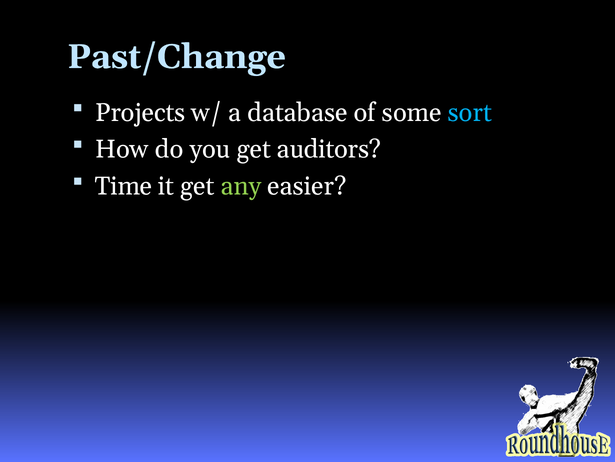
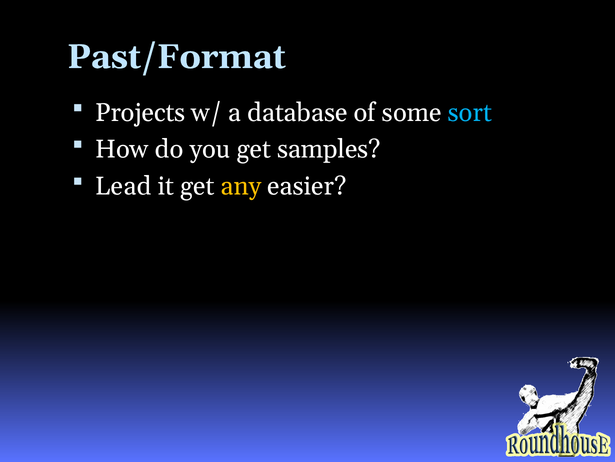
Past/Change: Past/Change -> Past/Format (177, 57)
auditors: auditors -> samples (329, 149)
Time: Time -> Lead (123, 186)
any colour: light green -> yellow (241, 186)
